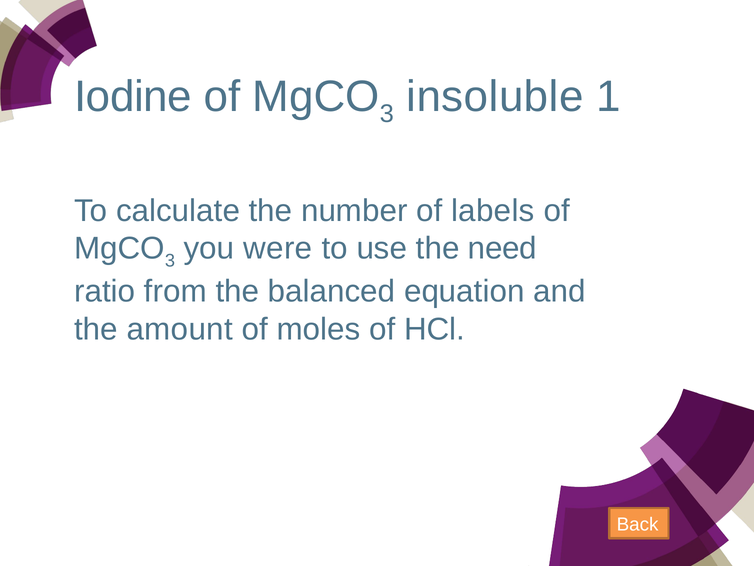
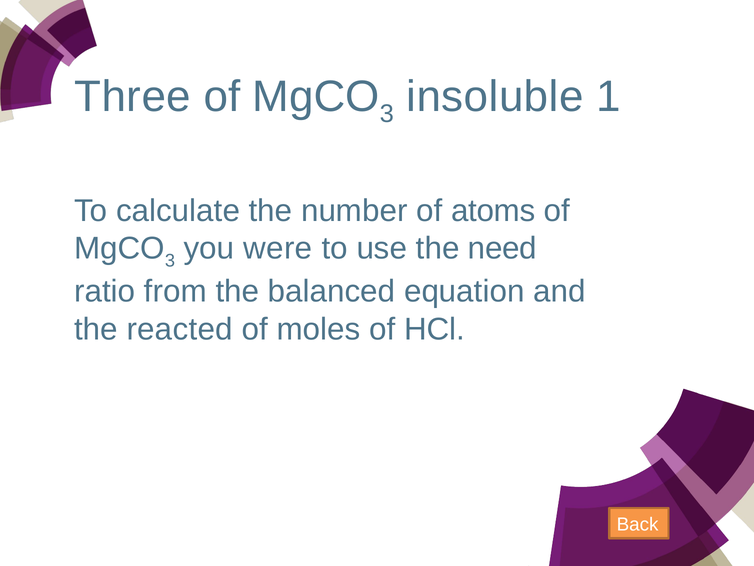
Iodine: Iodine -> Three (133, 97)
labels: labels -> atoms (493, 211)
amount: amount -> reacted (180, 329)
